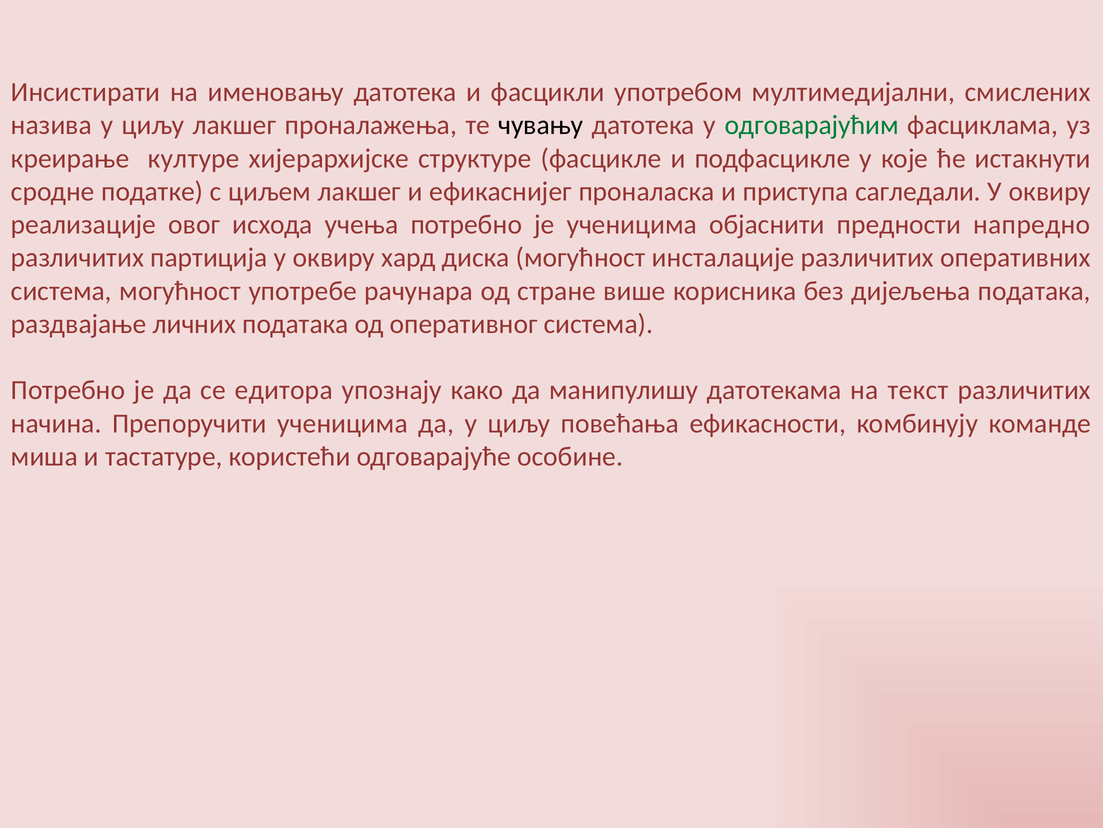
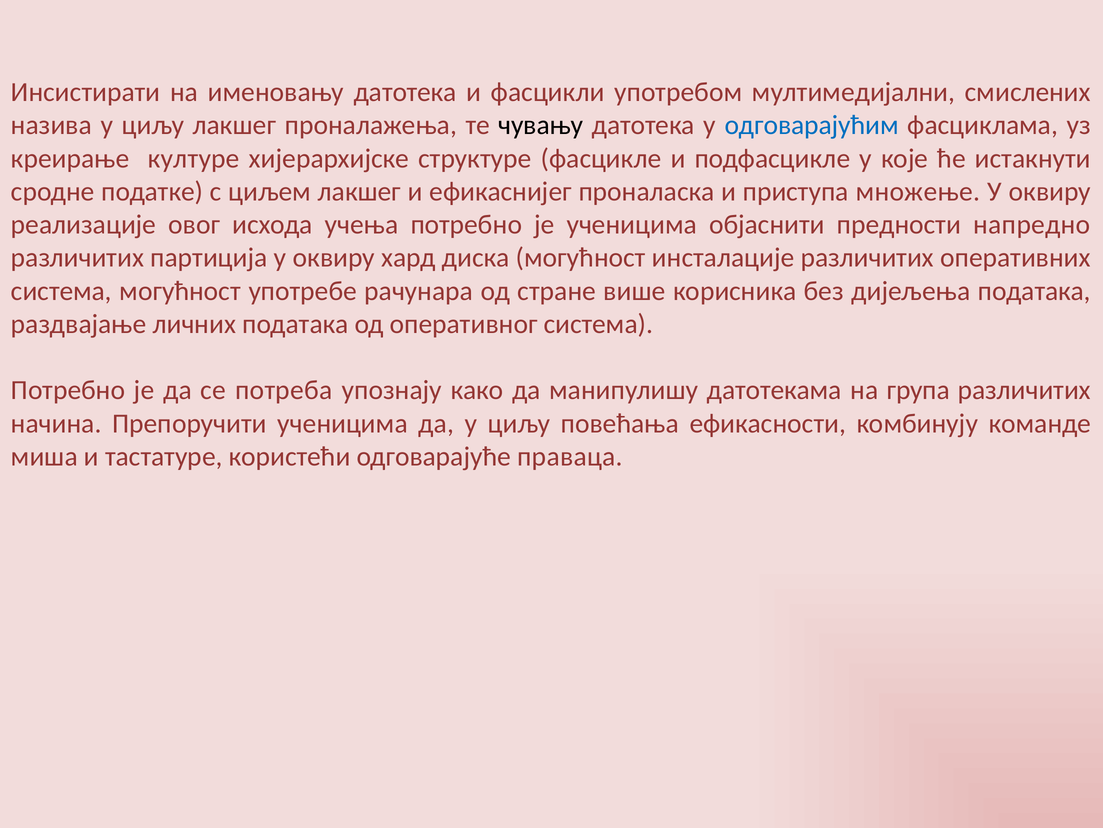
одговарајућим colour: green -> blue (812, 125)
сагледали: сагледали -> множење (918, 191)
едитора: едитора -> потреба (284, 390)
текст: текст -> група (918, 390)
особине: особине -> праваца (570, 456)
